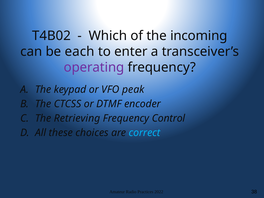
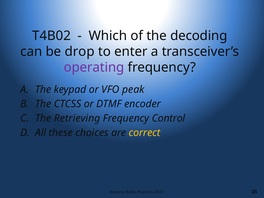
incoming: incoming -> decoding (199, 36)
each: each -> drop (80, 52)
correct colour: light blue -> yellow (145, 133)
